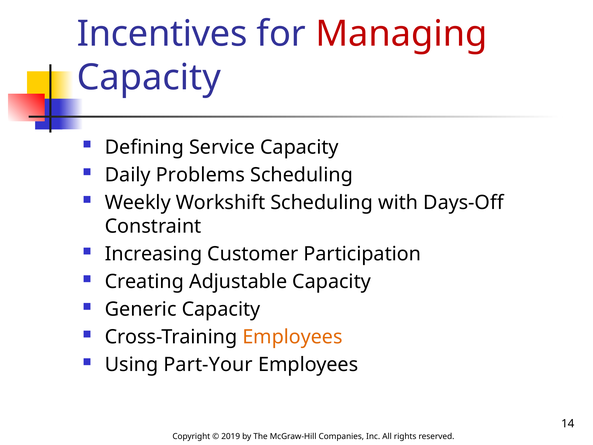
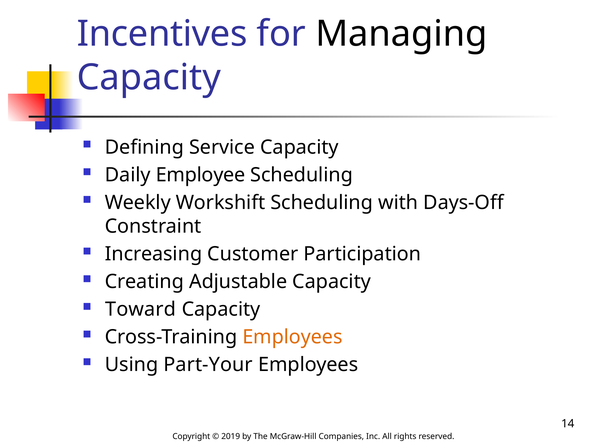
Managing colour: red -> black (401, 34)
Problems: Problems -> Employee (201, 175)
Generic: Generic -> Toward (141, 309)
